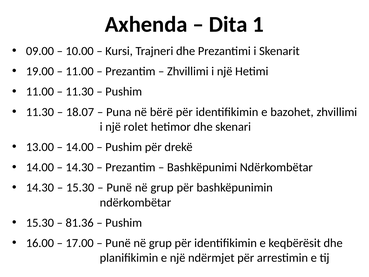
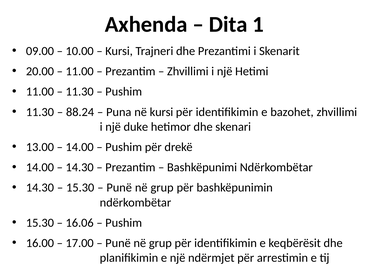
19.00: 19.00 -> 20.00 (40, 71)
18.07: 18.07 -> 88.24 (80, 112)
në bërë: bërë -> kursi (161, 112)
rolet: rolet -> duke (136, 127)
81.36: 81.36 -> 16.06 (80, 223)
